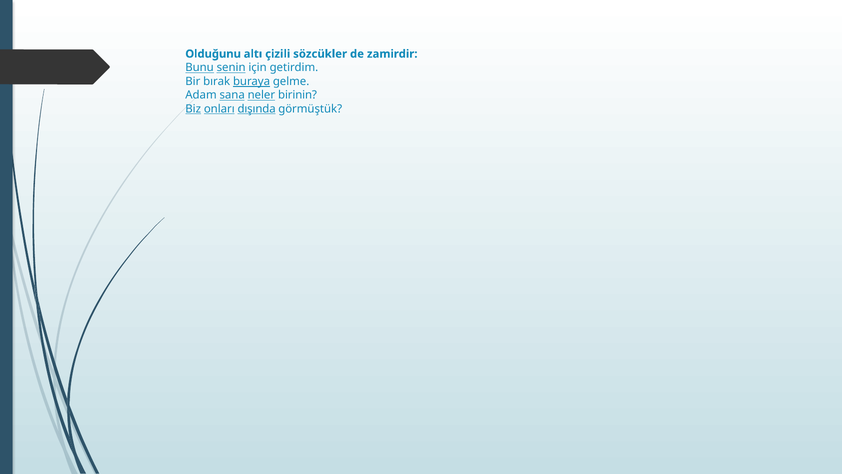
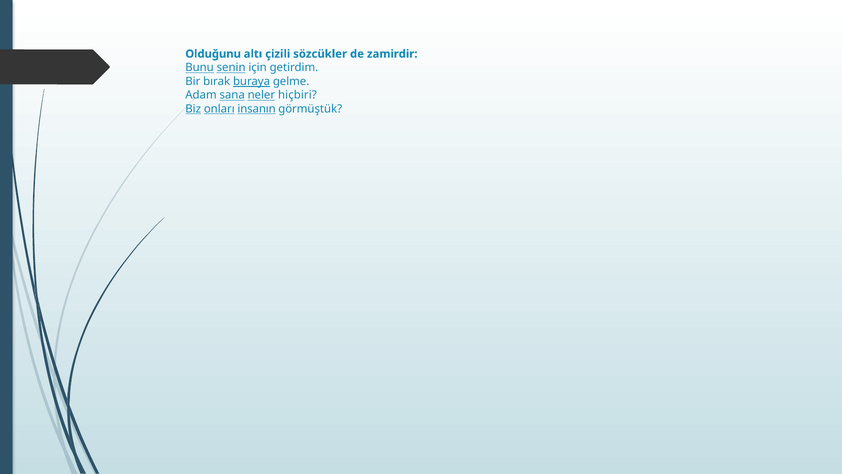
birinin: birinin -> hiçbiri (297, 95)
dışında: dışında -> insanın (257, 109)
